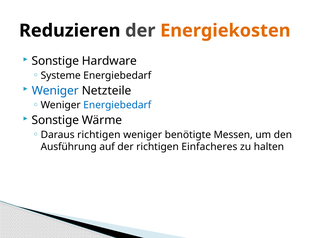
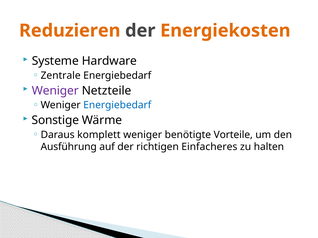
Reduzieren colour: black -> orange (70, 31)
Sonstige: Sonstige -> Systeme (55, 61)
Systeme: Systeme -> Zentrale (61, 76)
Weniger colour: blue -> purple (55, 91)
Daraus richtigen: richtigen -> komplett (99, 135)
Messen: Messen -> Vorteile (233, 135)
